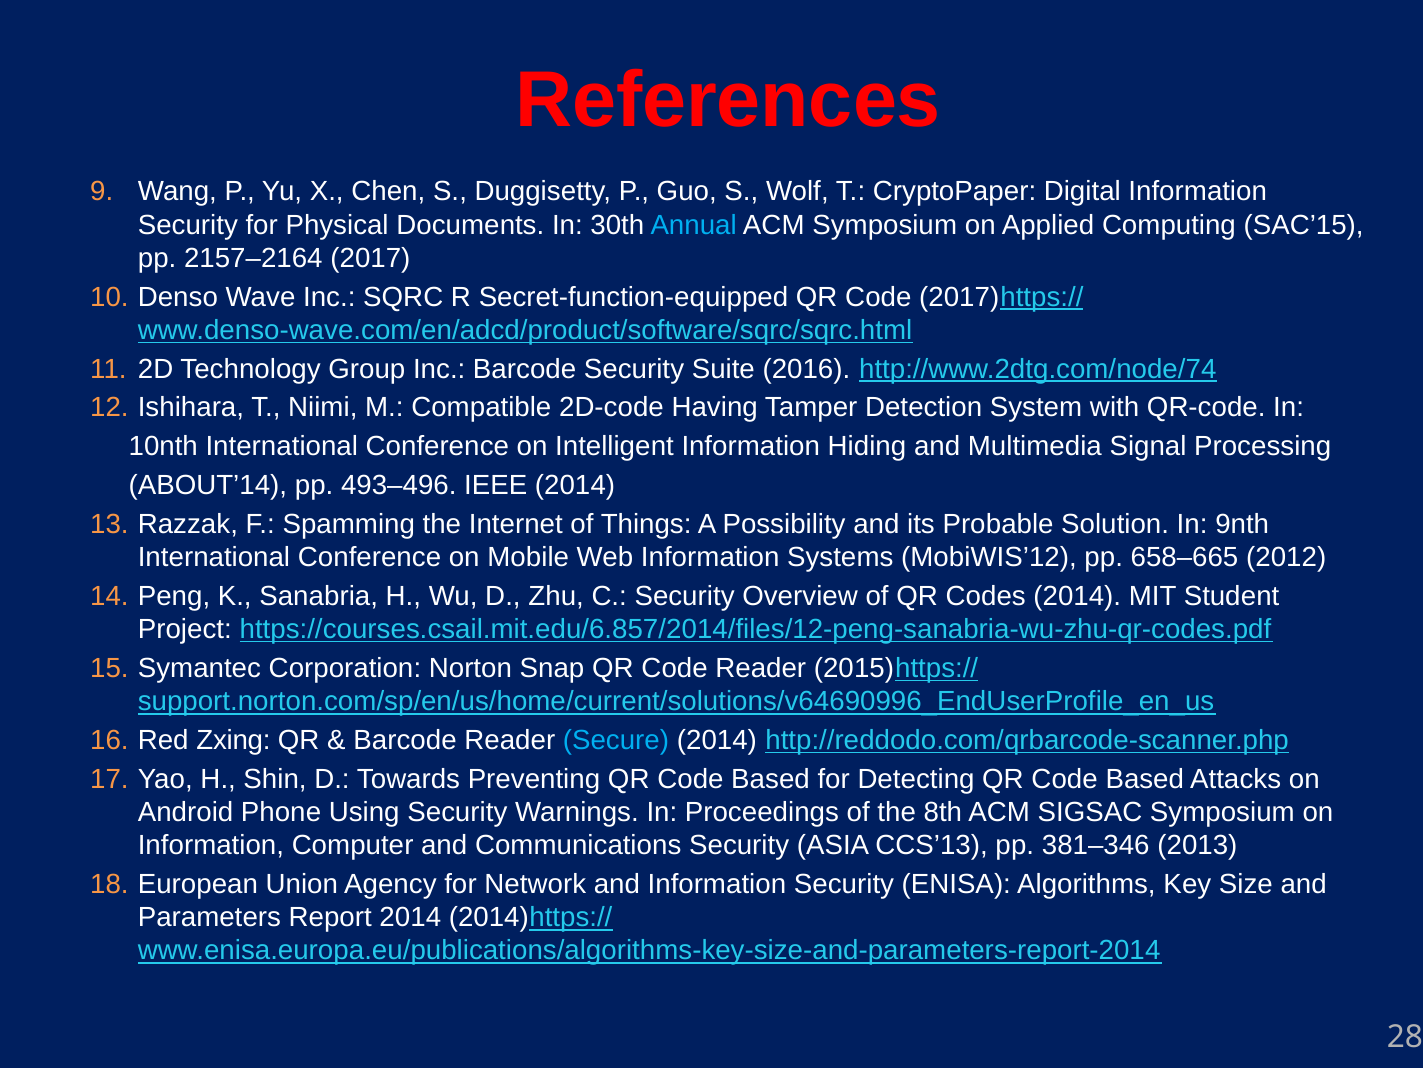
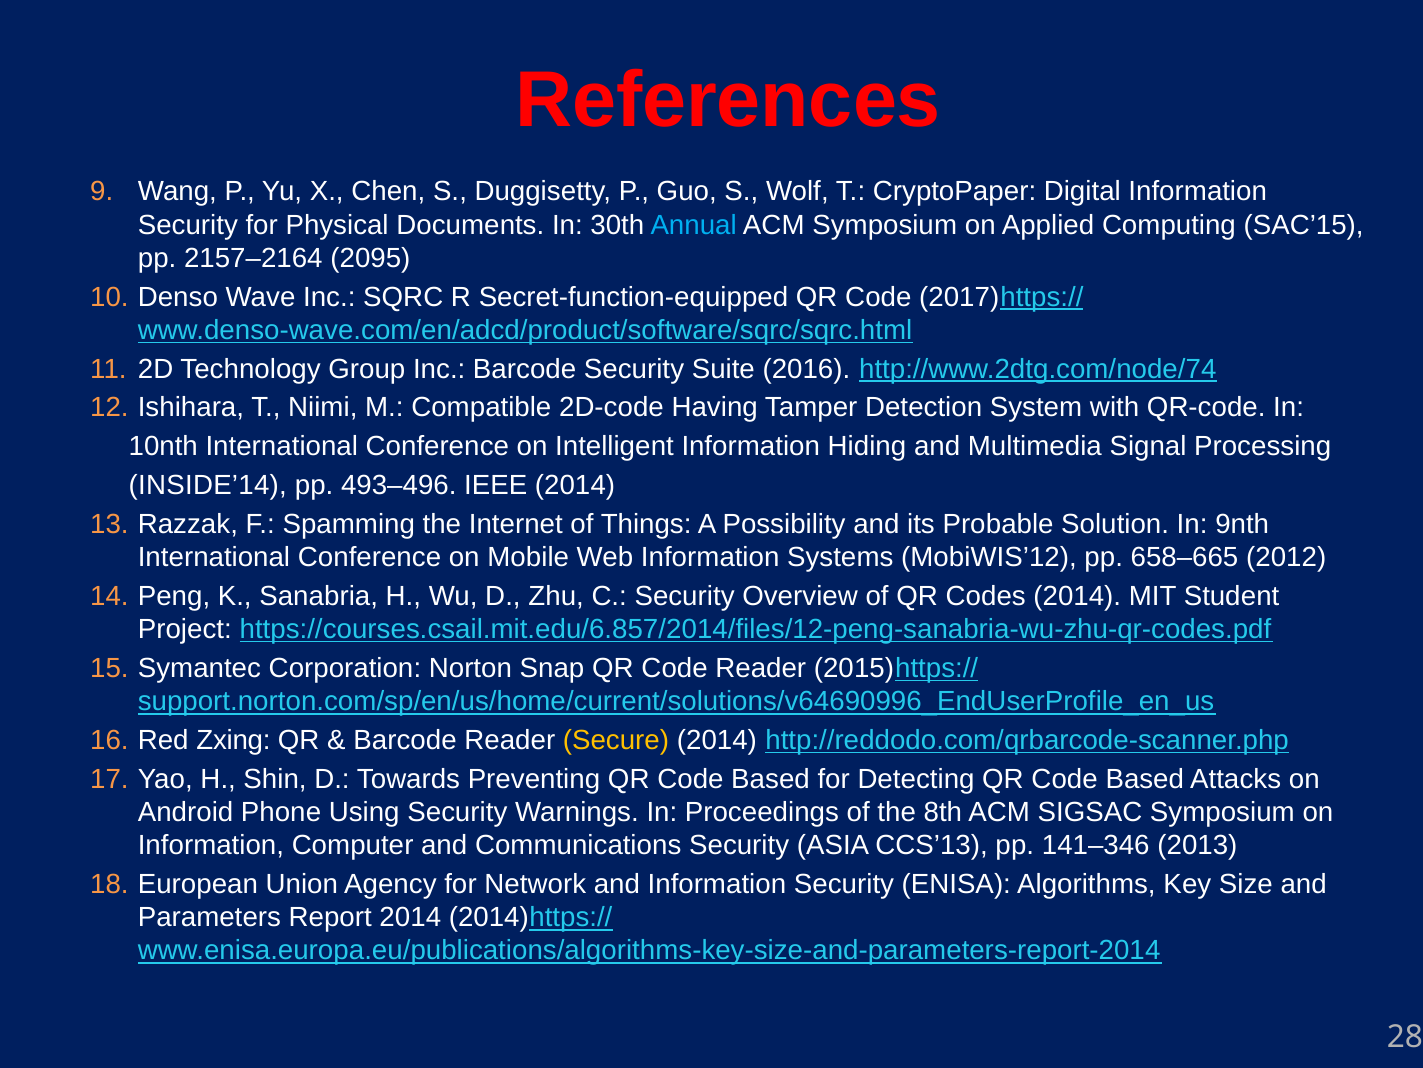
2017: 2017 -> 2095 (370, 258)
ABOUT’14: ABOUT’14 -> INSIDE’14 (208, 485)
Secure colour: light blue -> yellow (616, 740)
381–346: 381–346 -> 141–346 (1096, 845)
